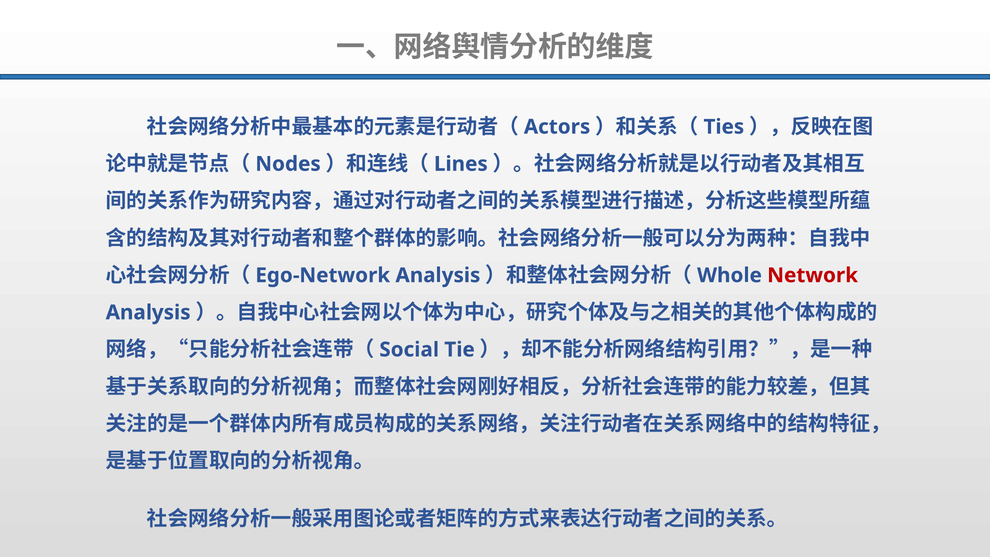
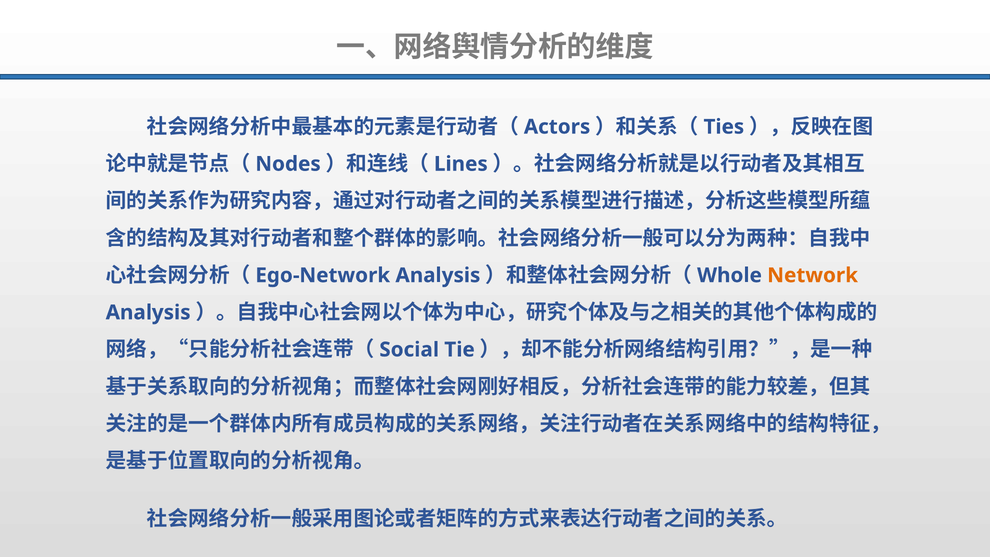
Network colour: red -> orange (813, 275)
